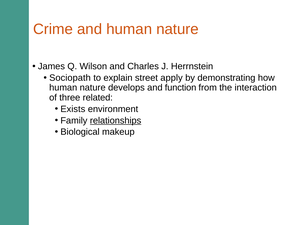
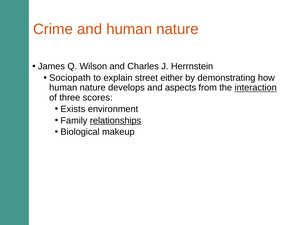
apply: apply -> either (172, 78)
function: function -> aspects (181, 88)
interaction underline: none -> present (256, 88)
related: related -> scores (98, 98)
